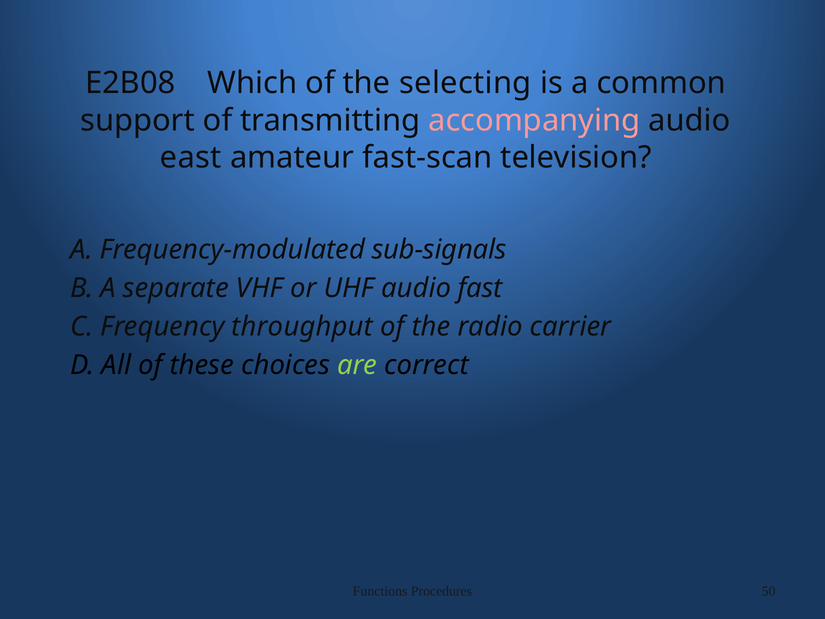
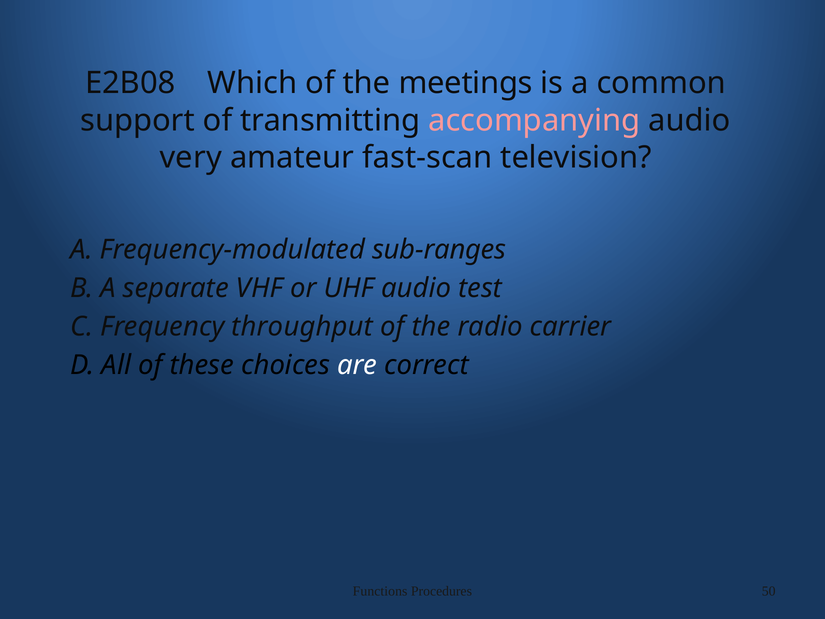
selecting: selecting -> meetings (466, 83)
east: east -> very (191, 158)
sub-signals: sub-signals -> sub-ranges (439, 249)
fast: fast -> test (480, 288)
are colour: light green -> white (357, 365)
